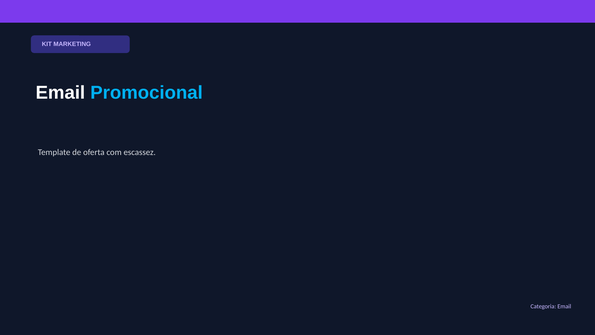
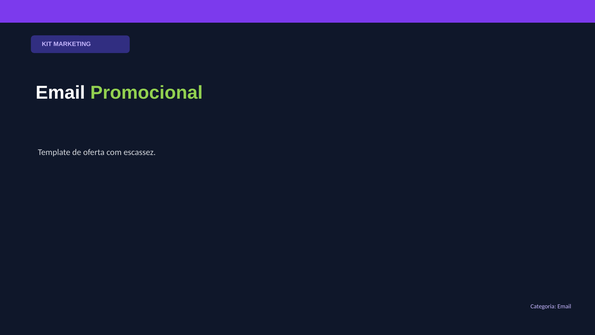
Promocional colour: light blue -> light green (147, 93)
